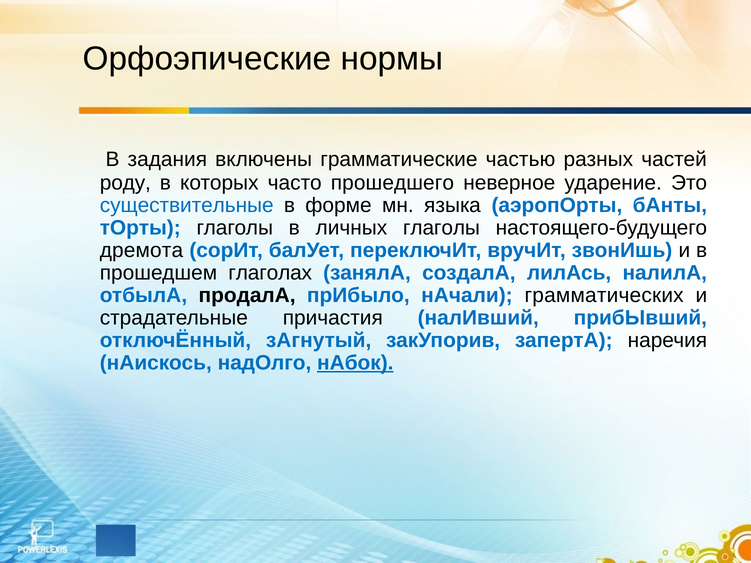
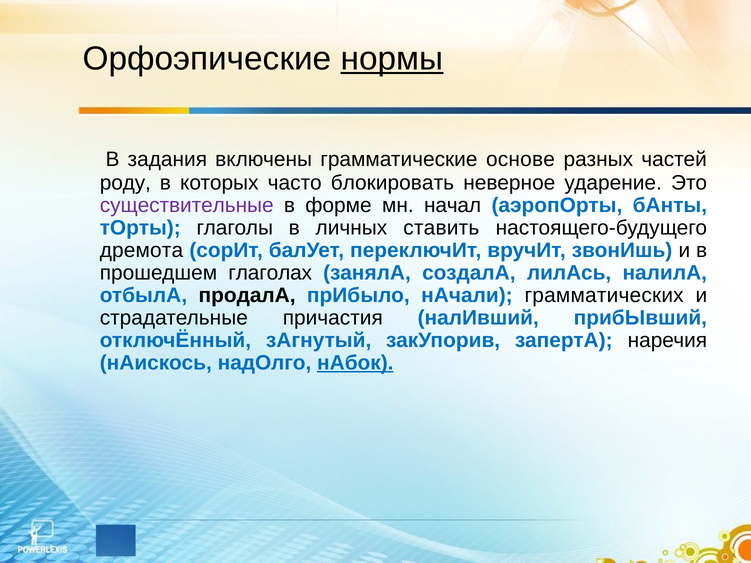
нормы underline: none -> present (392, 59)
частью: частью -> основе (520, 159)
прошедшего: прошедшего -> блокировать (392, 183)
существительные colour: blue -> purple (187, 205)
языка: языка -> начал (453, 205)
личных глаголы: глаголы -> ставить (441, 228)
